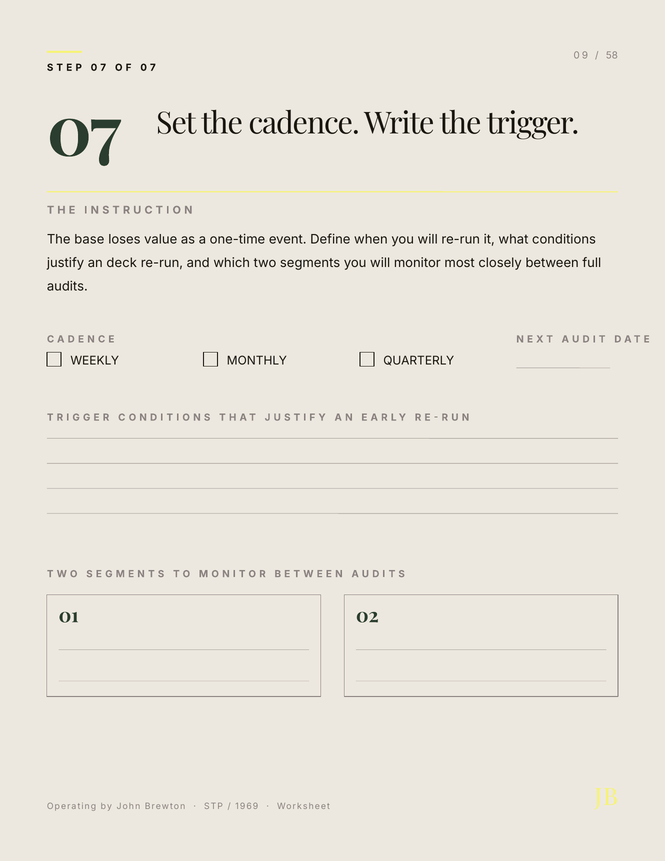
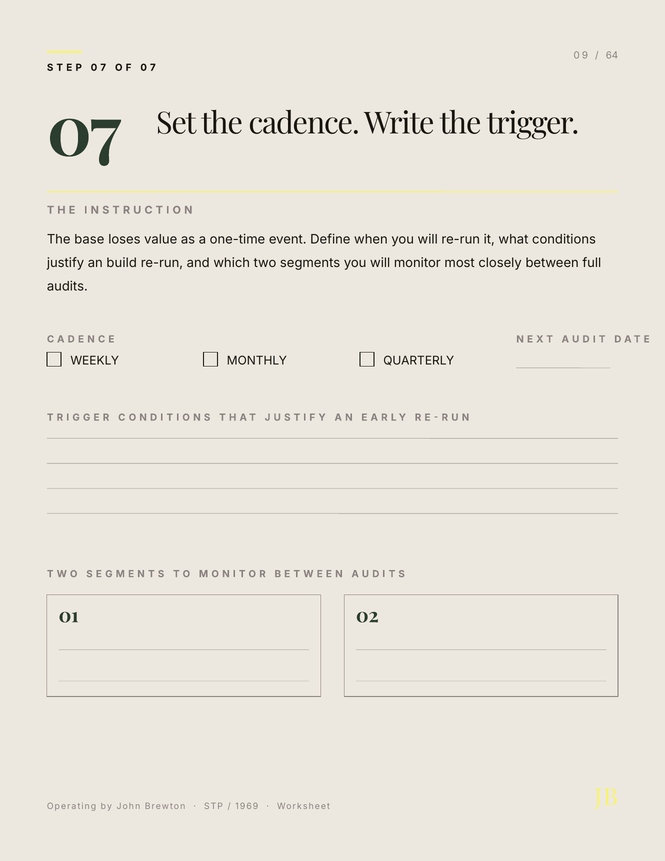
58: 58 -> 64 (612, 55)
deck: deck -> build (122, 263)
